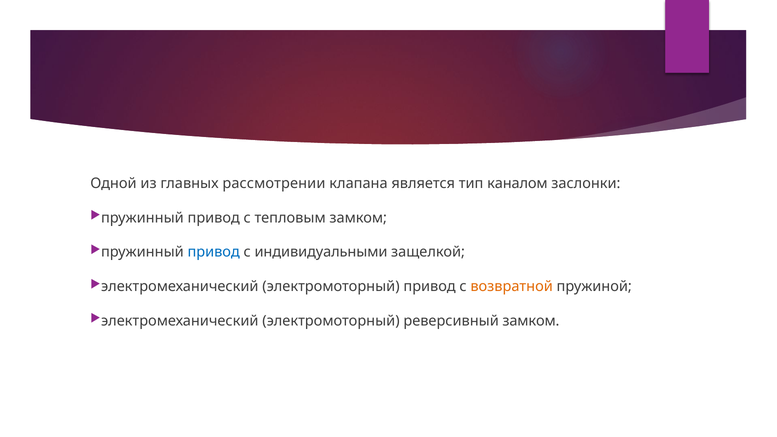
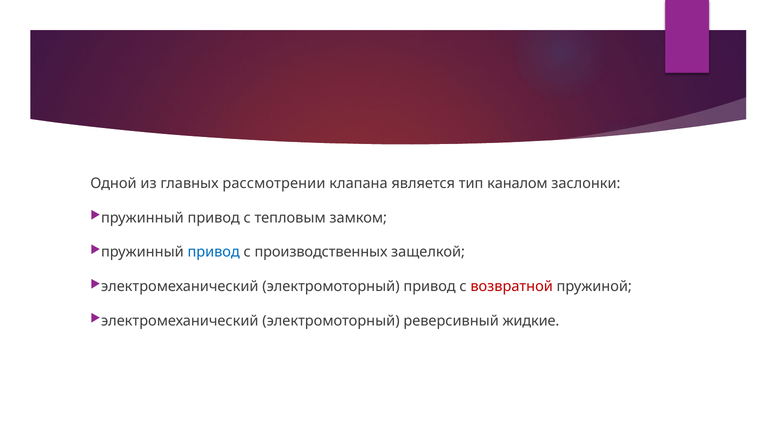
индивидуальными: индивидуальными -> производственных (321, 252)
возвратной colour: orange -> red (512, 286)
реверсивный замком: замком -> жидкие (531, 321)
